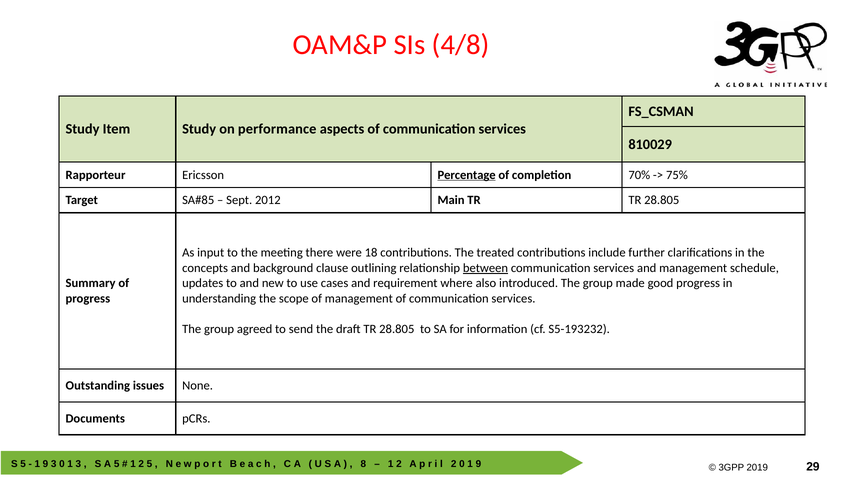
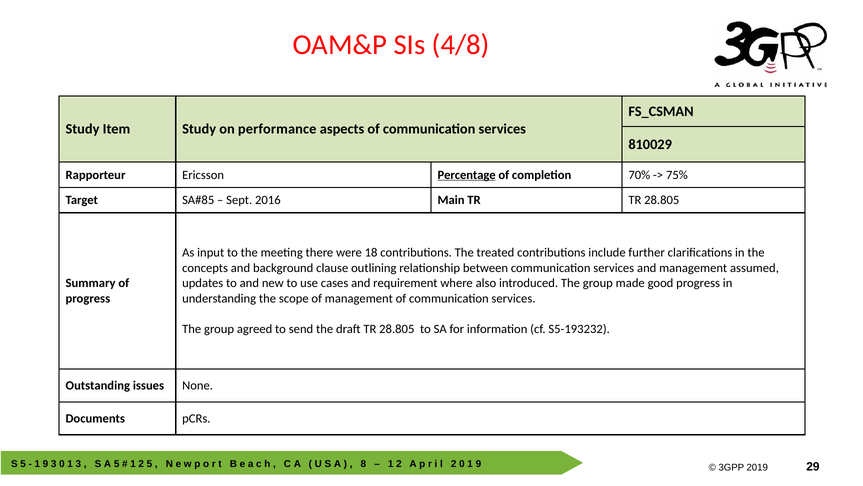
Sept 2012: 2012 -> 2016 (268, 200)
between underline: present -> none (485, 268)
schedule: schedule -> assumed (754, 268)
